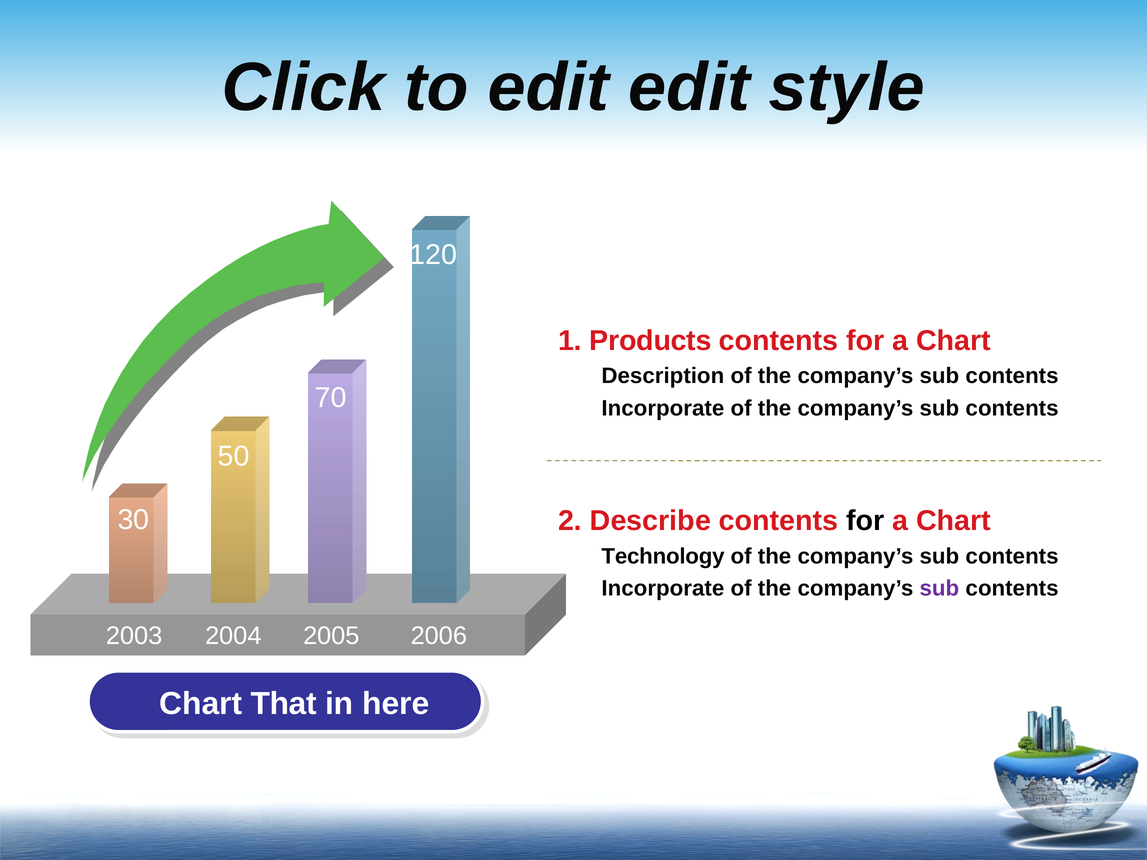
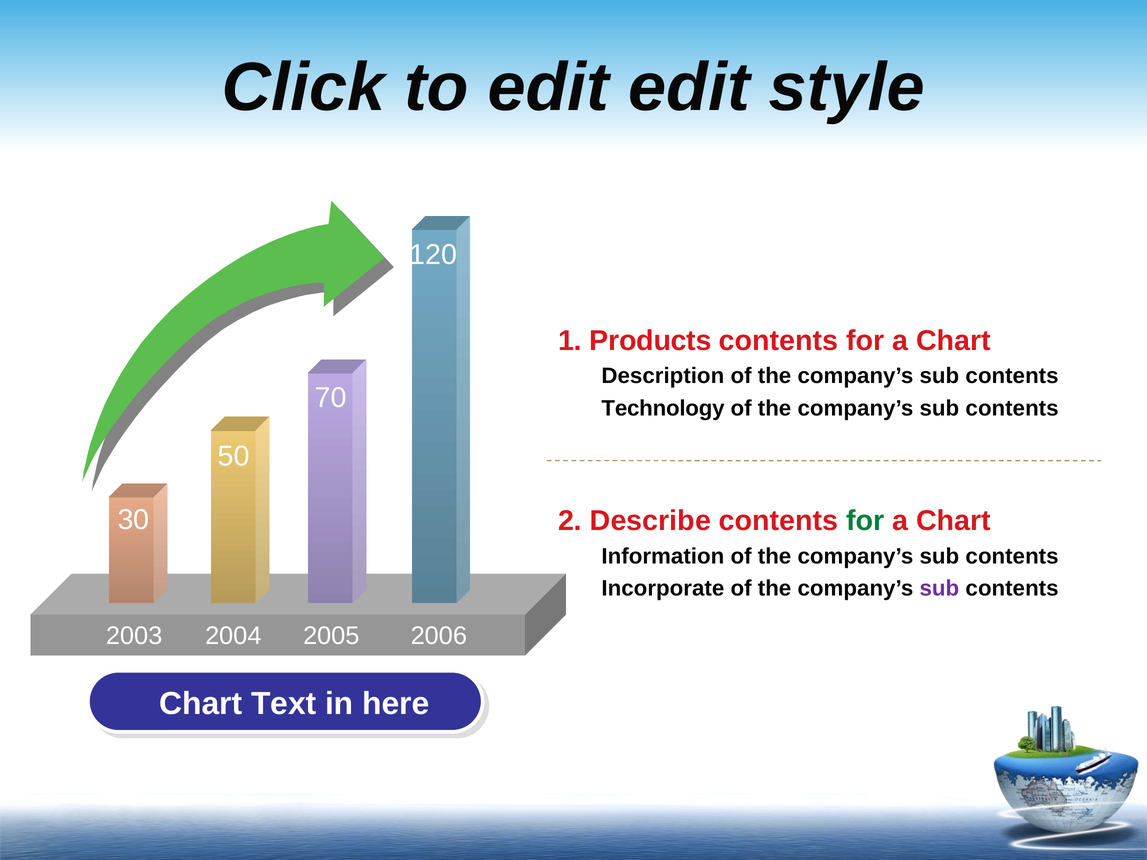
Incorporate: Incorporate -> Technology (663, 408)
for colour: black -> green (865, 521)
Technology: Technology -> Information (663, 557)
That: That -> Text (284, 704)
